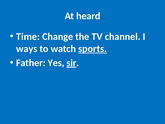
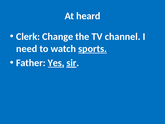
Time: Time -> Clerk (28, 36)
ways: ways -> need (27, 49)
Yes underline: none -> present (56, 63)
